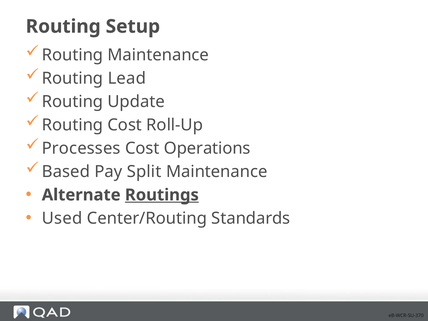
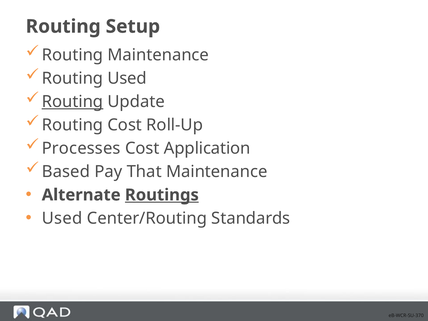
Routing Lead: Lead -> Used (127, 78)
Routing underline: none -> present (72, 102)
Operations: Operations -> Application (207, 148)
Split: Split -> That (144, 172)
